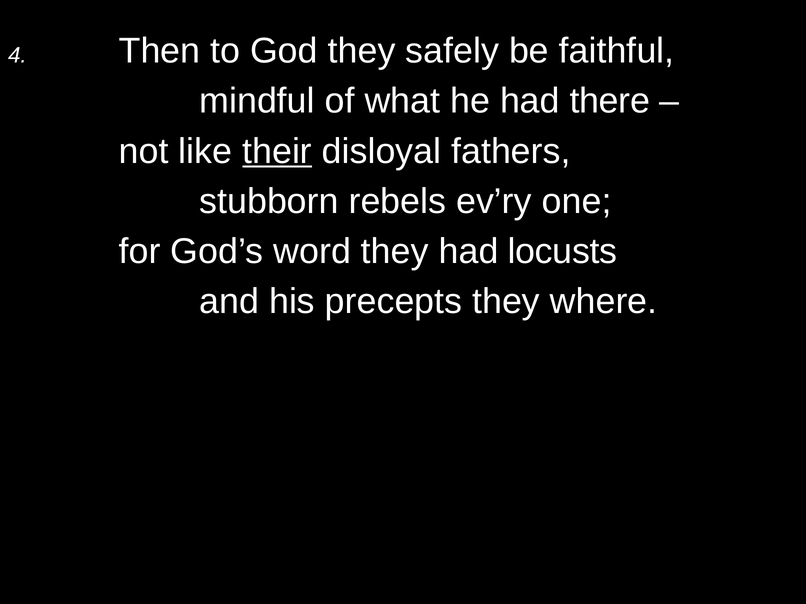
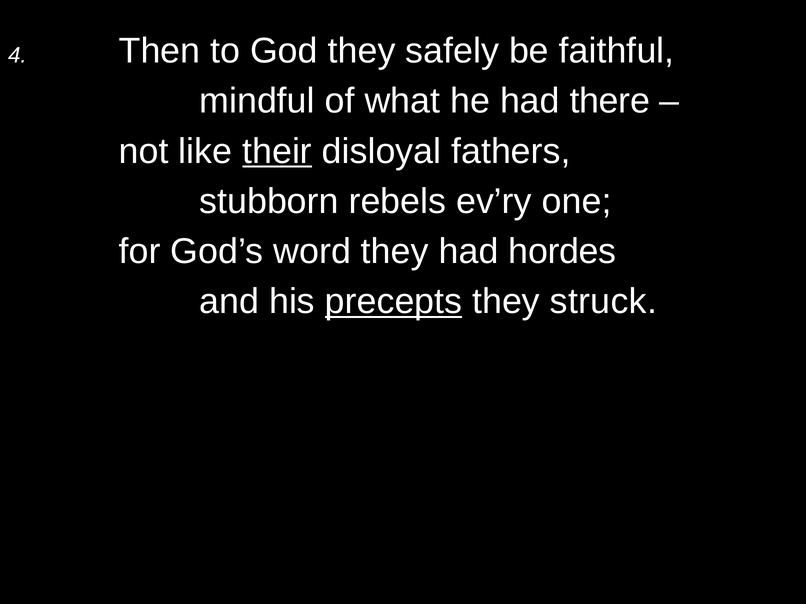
locusts: locusts -> hordes (562, 252)
precepts underline: none -> present (394, 302)
where: where -> struck (603, 302)
